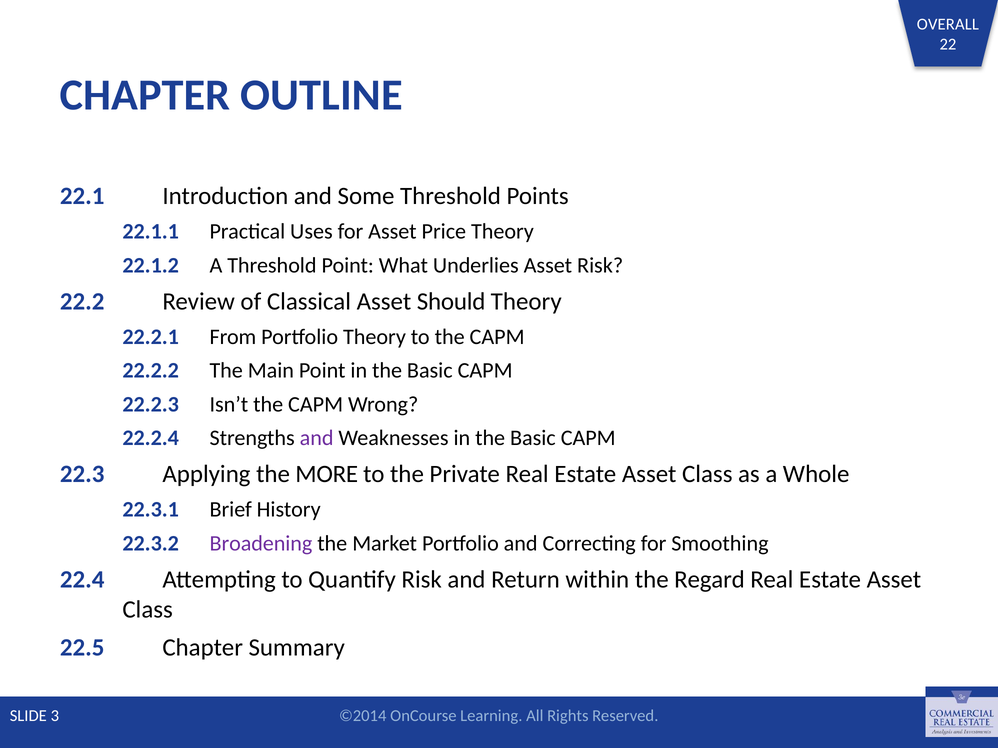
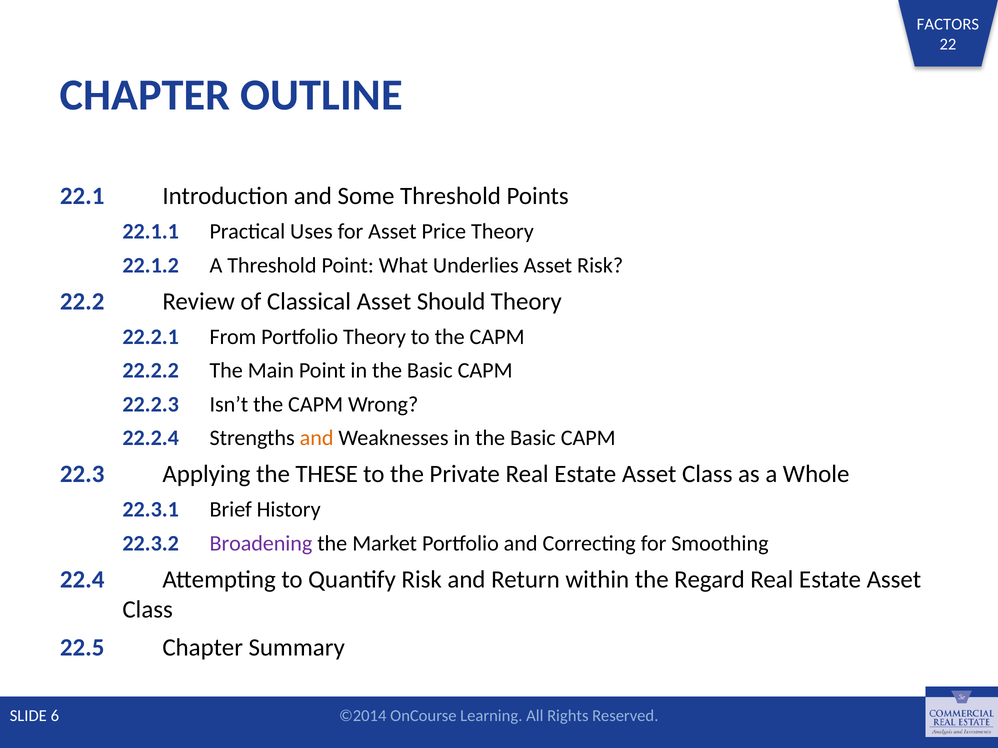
OVERALL: OVERALL -> FACTORS (948, 24)
and colour: purple -> orange (317, 438)
MORE: MORE -> THESE (327, 475)
3: 3 -> 6 (55, 716)
